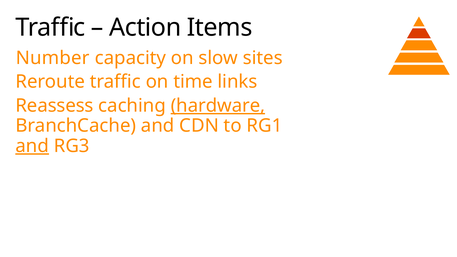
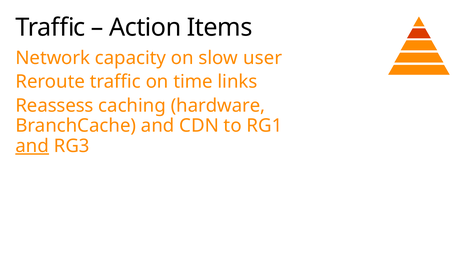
Number: Number -> Network (53, 58)
sites: sites -> user (263, 58)
hardware underline: present -> none (218, 106)
